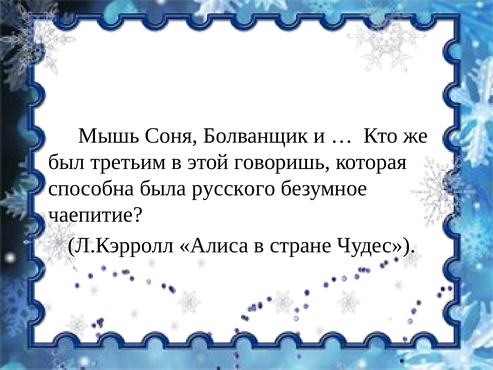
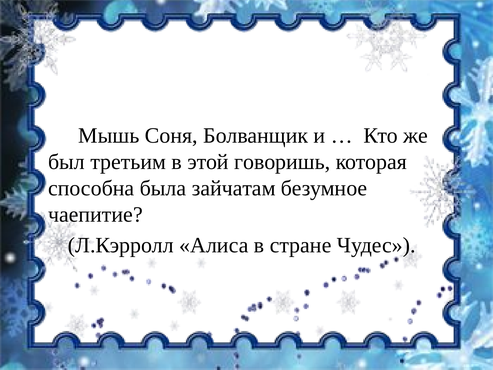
русского: русского -> зайчатам (234, 188)
